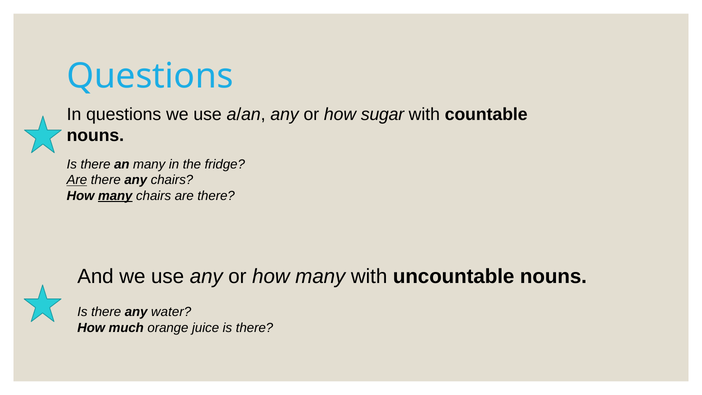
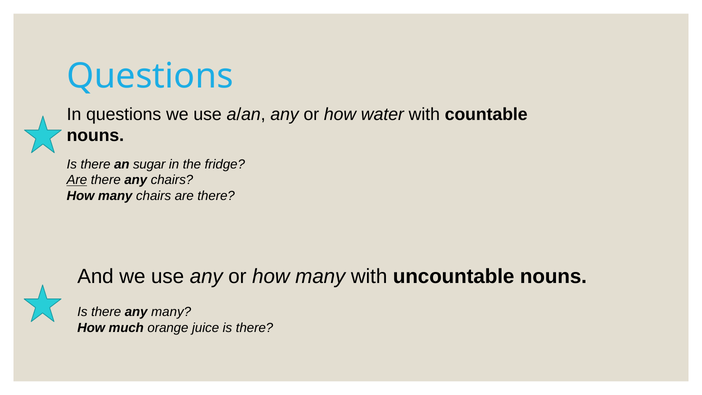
sugar: sugar -> water (382, 114)
an many: many -> sugar (149, 164)
many underline: present -> none (115, 196)
any water: water -> many (171, 312)
